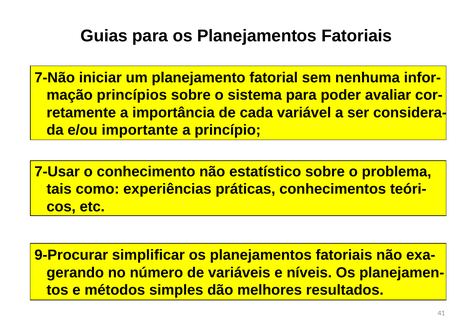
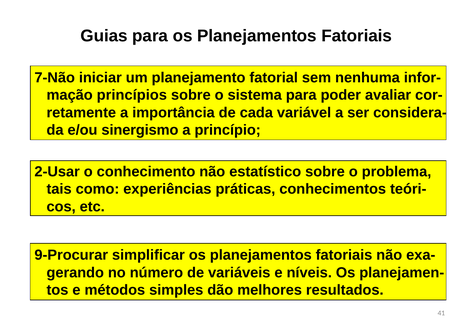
importante: importante -> sinergismo (140, 130)
7-Usar: 7-Usar -> 2-Usar (57, 171)
